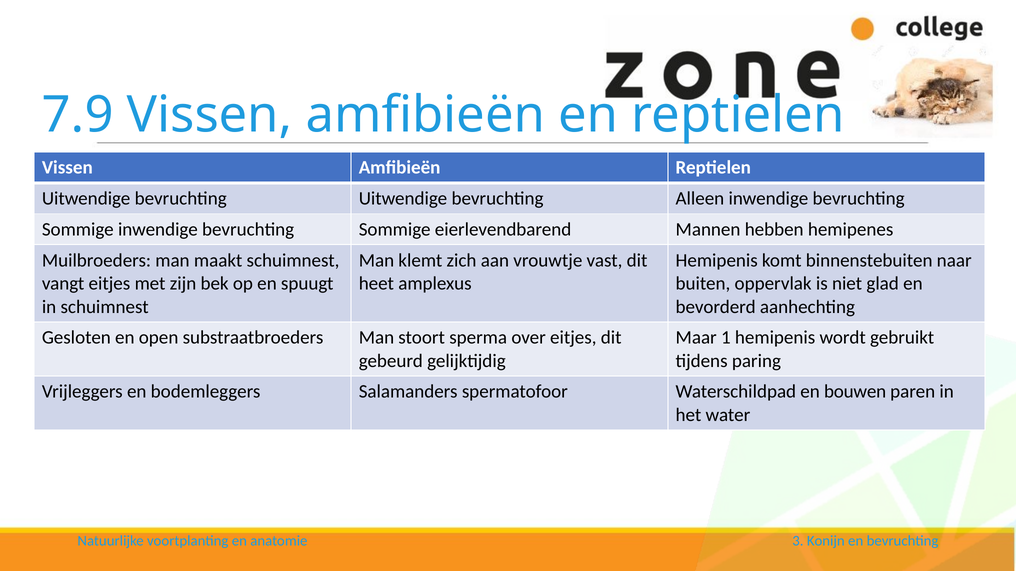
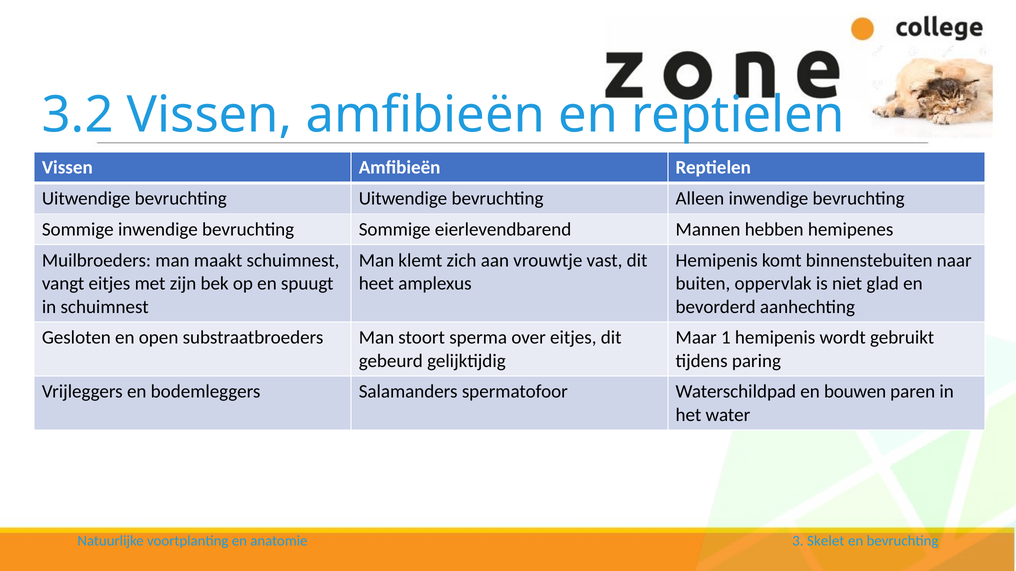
7.9: 7.9 -> 3.2 (78, 115)
Konijn: Konijn -> Skelet (826, 541)
